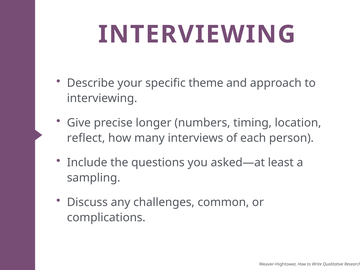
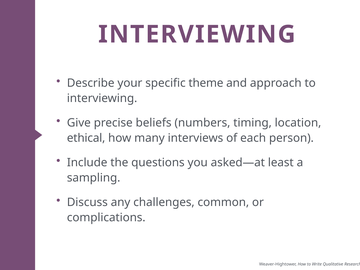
longer: longer -> beliefs (154, 123)
reflect: reflect -> ethical (86, 138)
